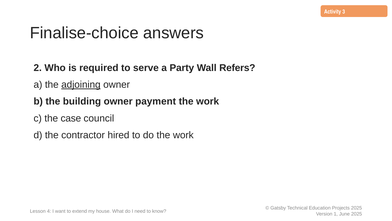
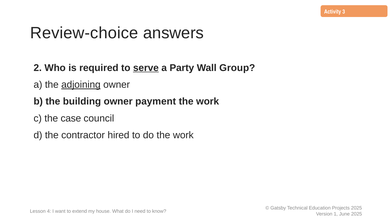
Finalise-choice: Finalise-choice -> Review-choice (84, 33)
serve underline: none -> present (146, 68)
Refers: Refers -> Group (237, 68)
